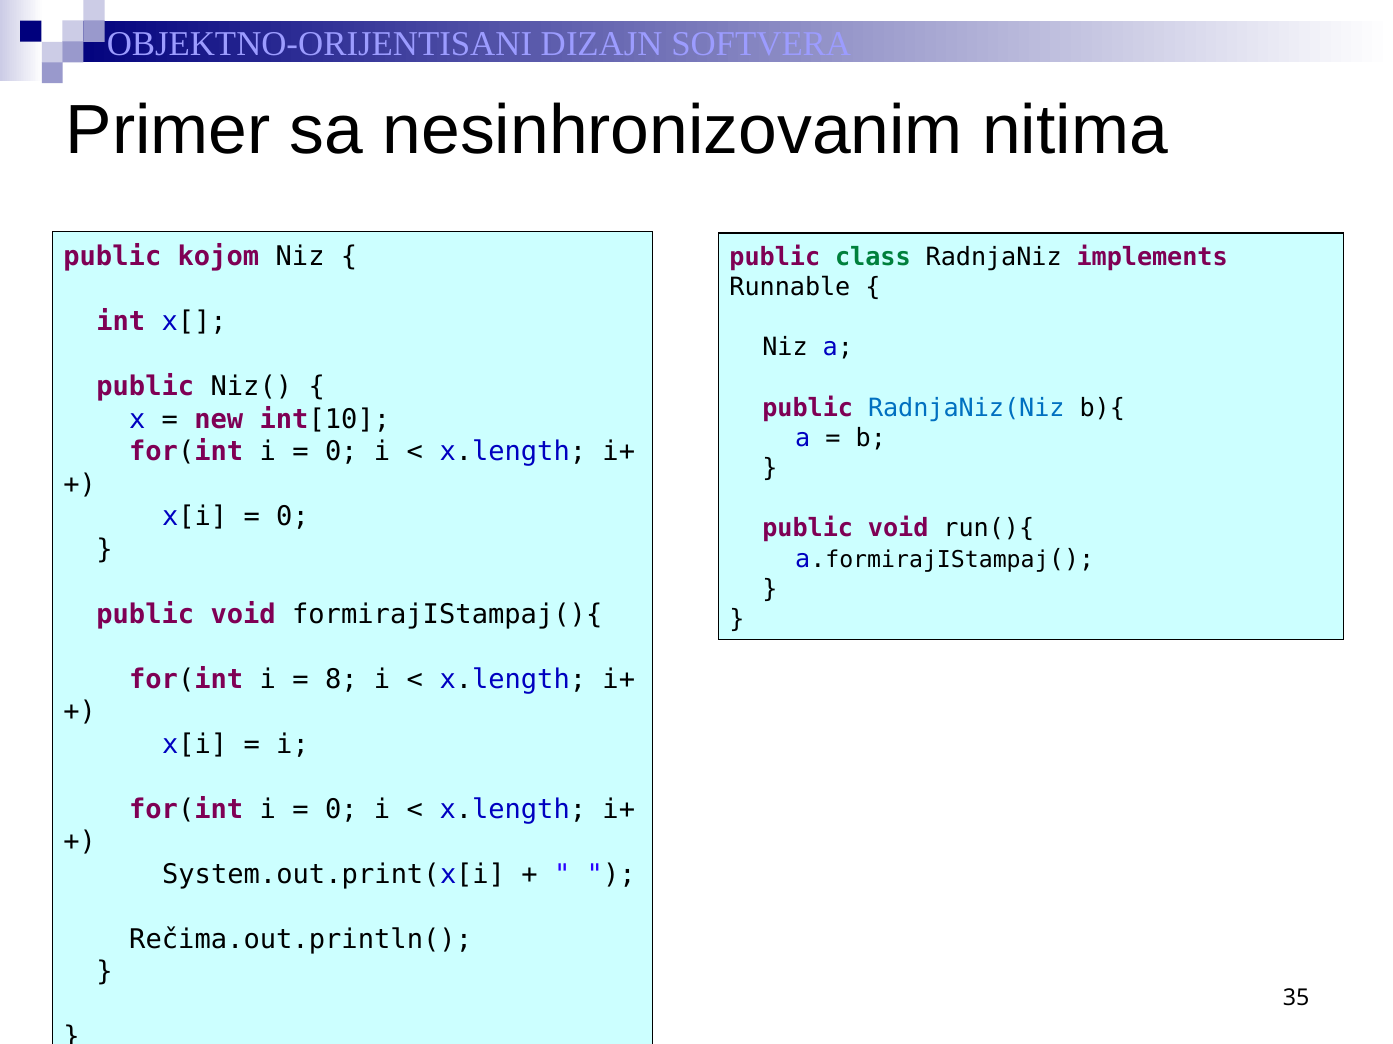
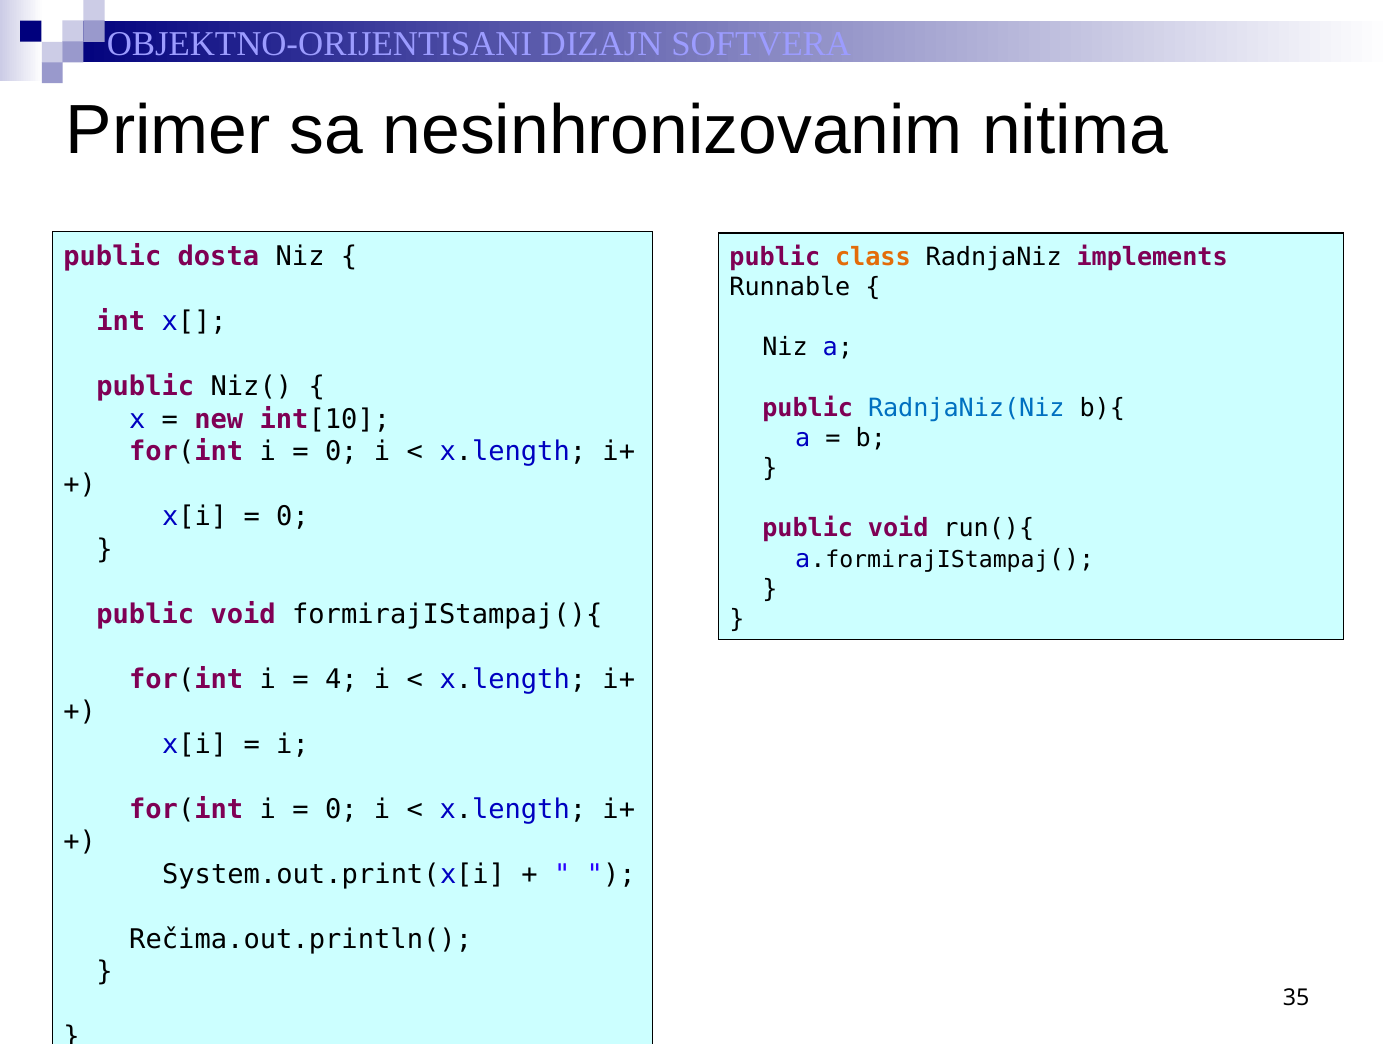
kojom: kojom -> dosta (218, 257)
class colour: green -> orange (873, 257)
8: 8 -> 4 (341, 680)
